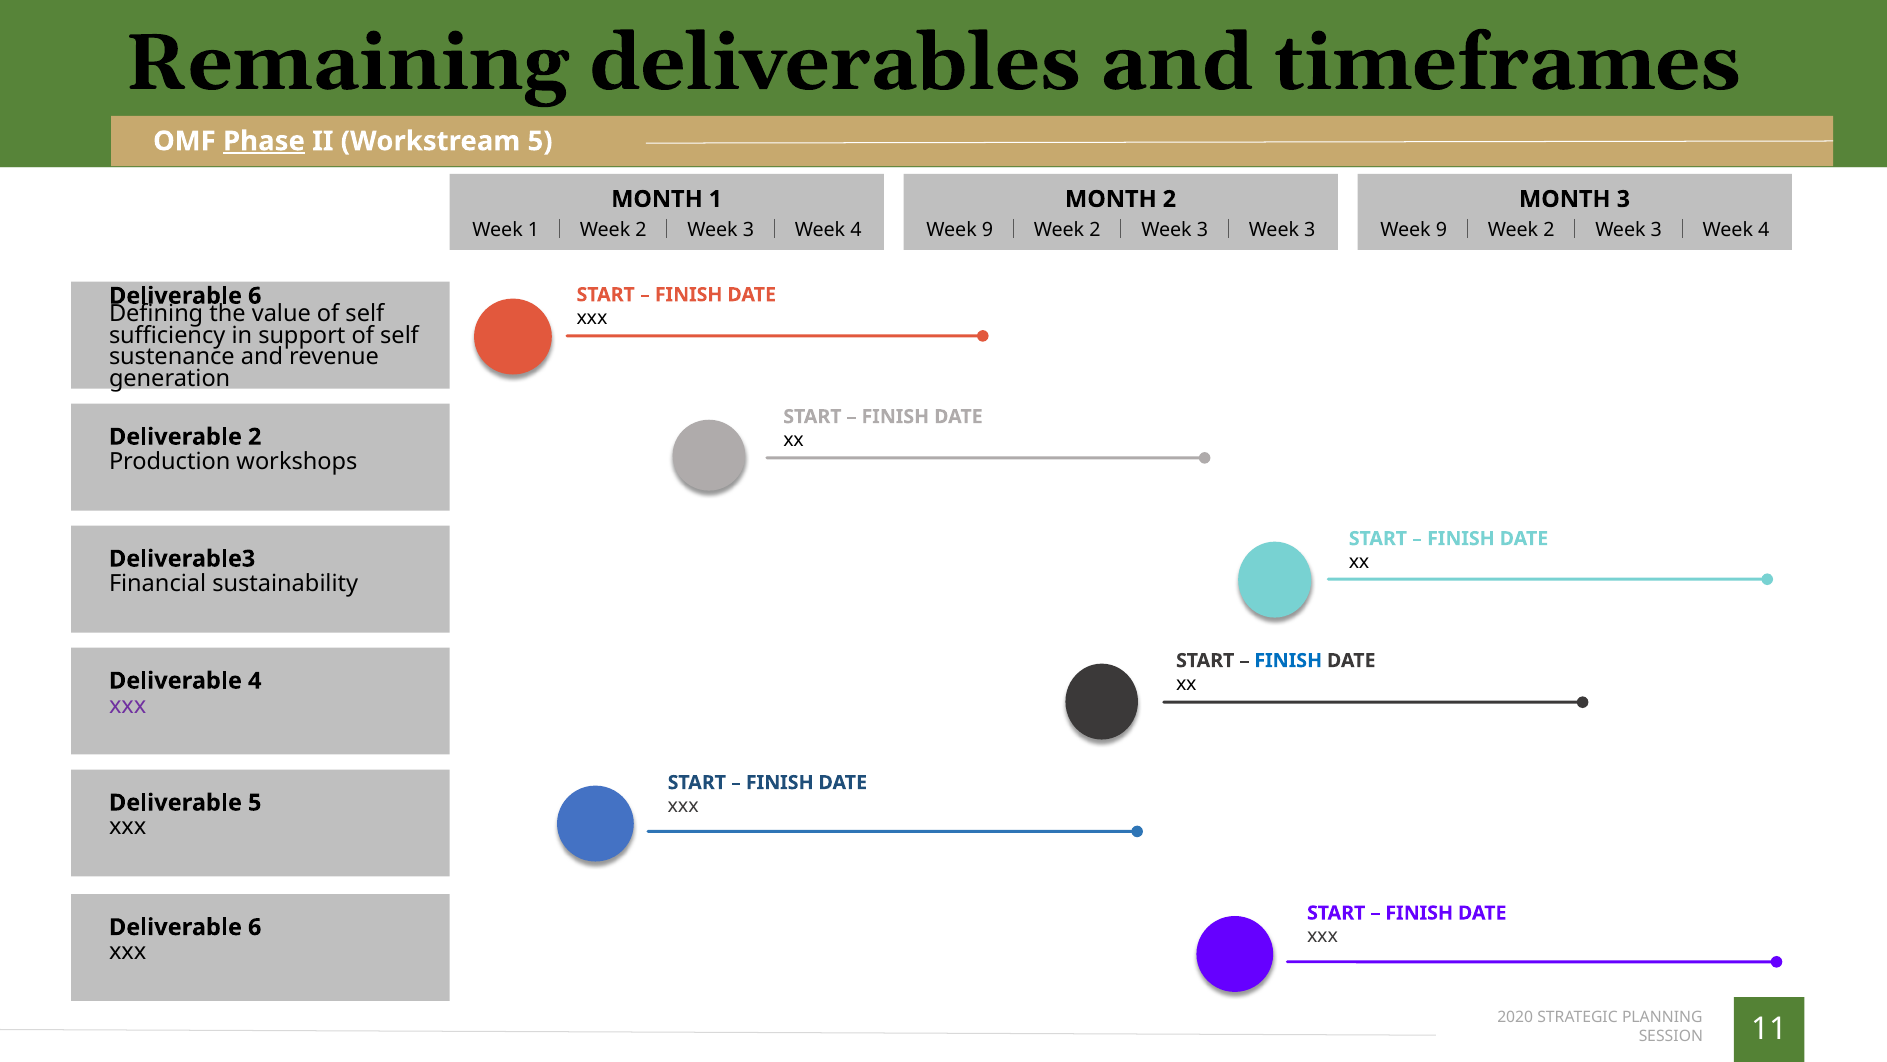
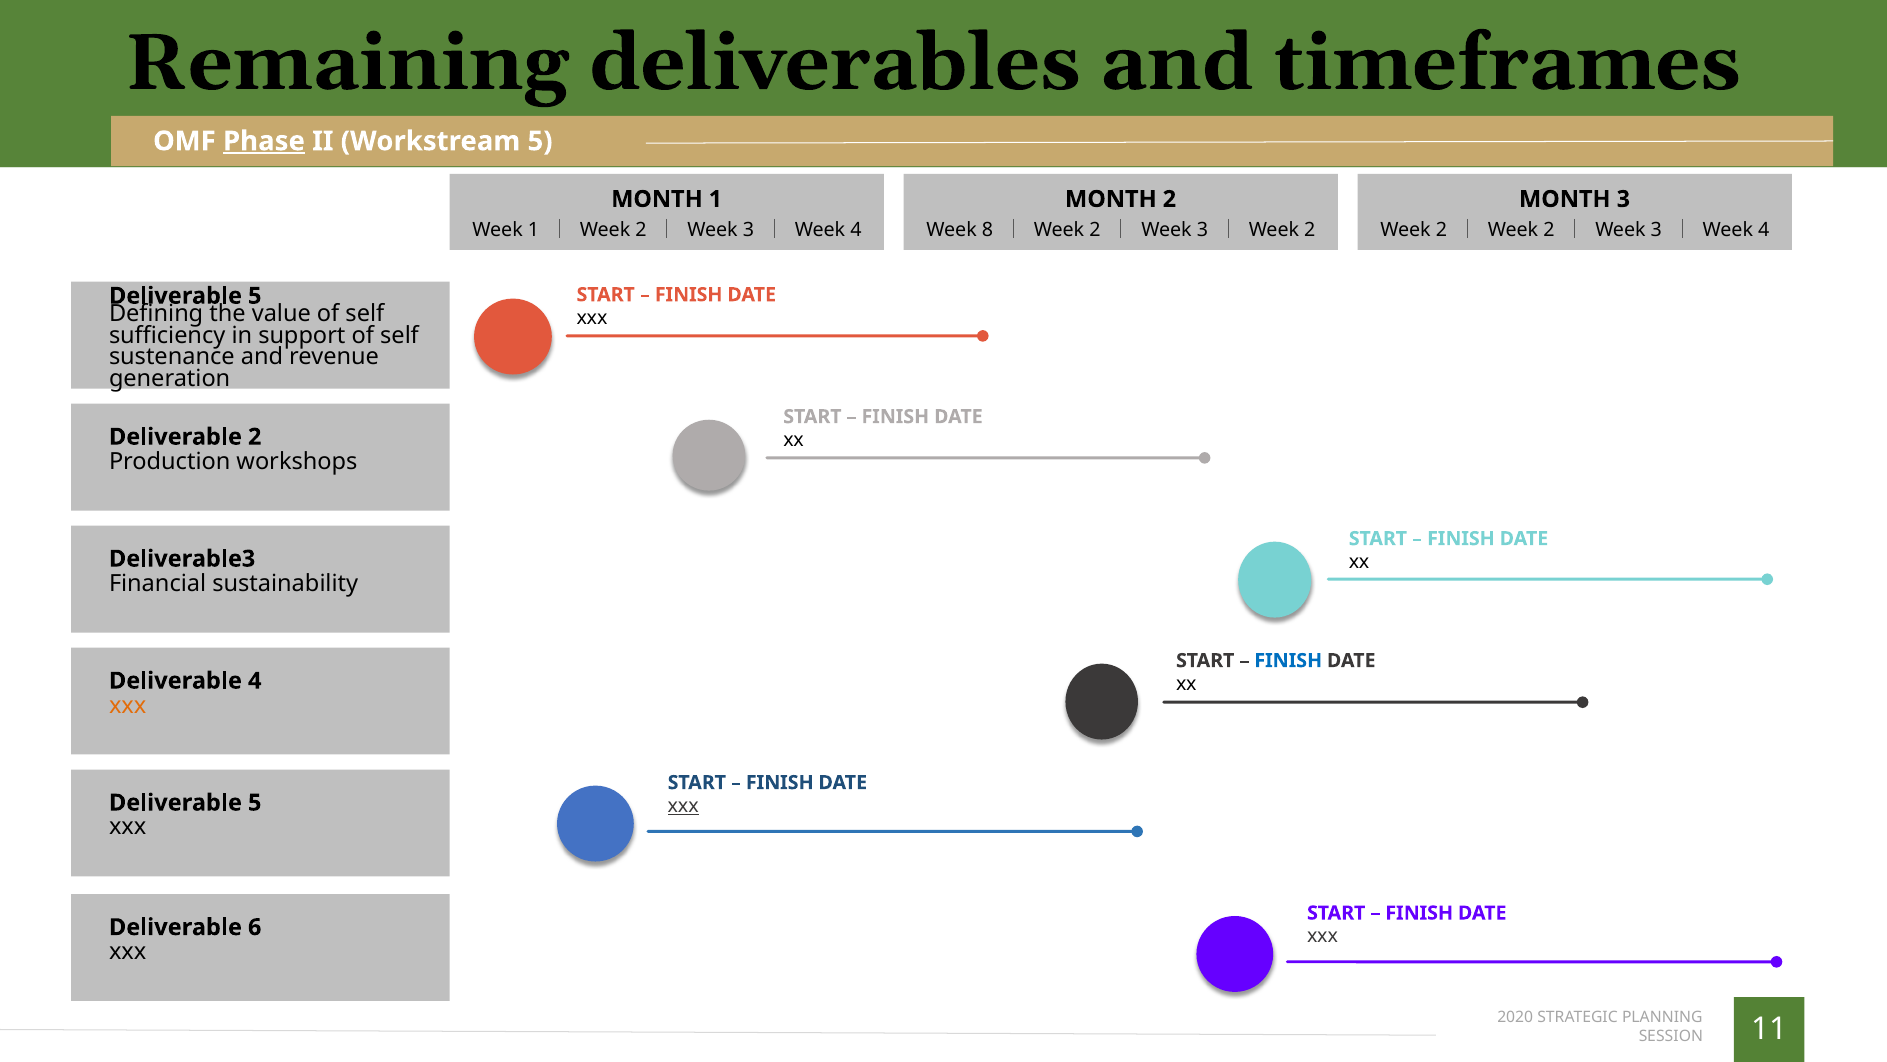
9: 9 -> 8 (987, 230)
Week 3 Week 3: 3 -> 2 (1310, 230)
9: 9 -> 2 (1441, 230)
6: 6 -> 5 (255, 296)
xxx colour: purple -> orange (128, 705)
xxx underline: none -> present (683, 805)
